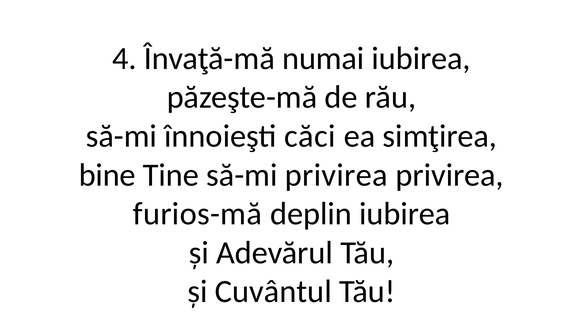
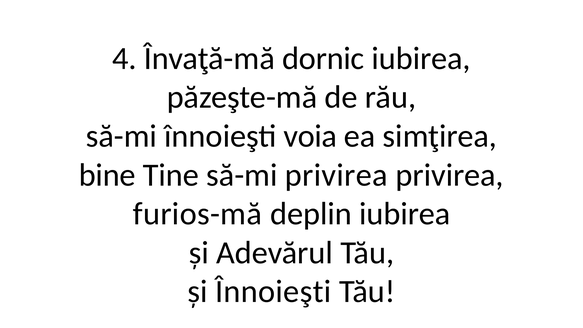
numai: numai -> dornic (323, 58)
căci: căci -> voia (310, 136)
și Cuvântul: Cuvântul -> Înnoieşti (273, 292)
